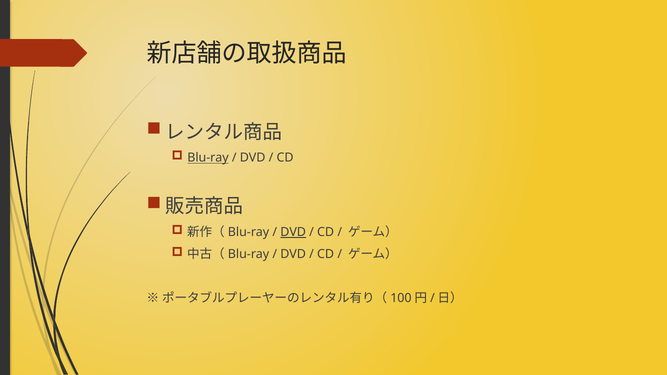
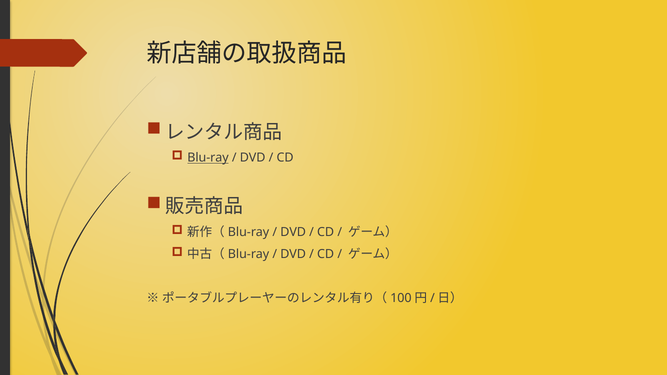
DVD underline: present -> none (293, 232)
